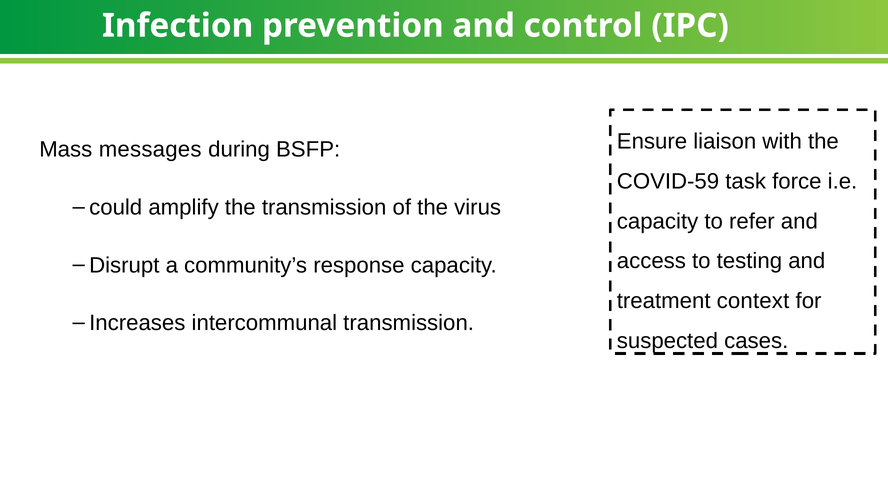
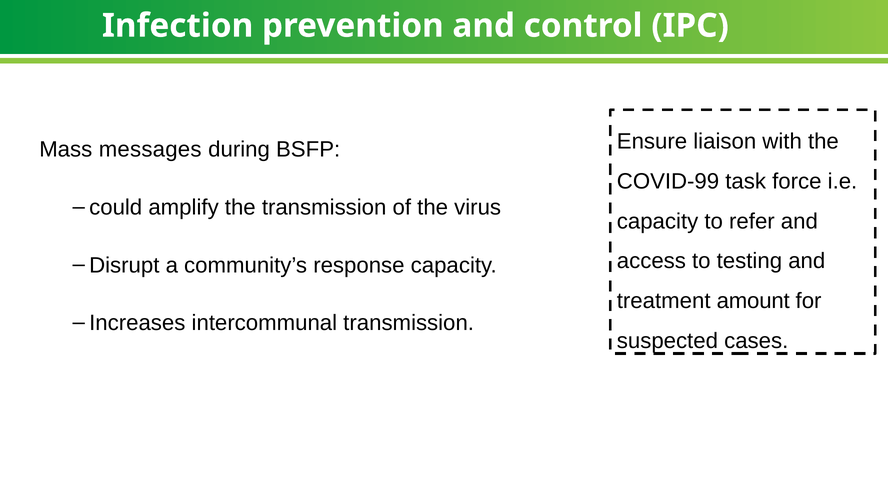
COVID-59: COVID-59 -> COVID-99 (668, 181)
context: context -> amount (753, 301)
